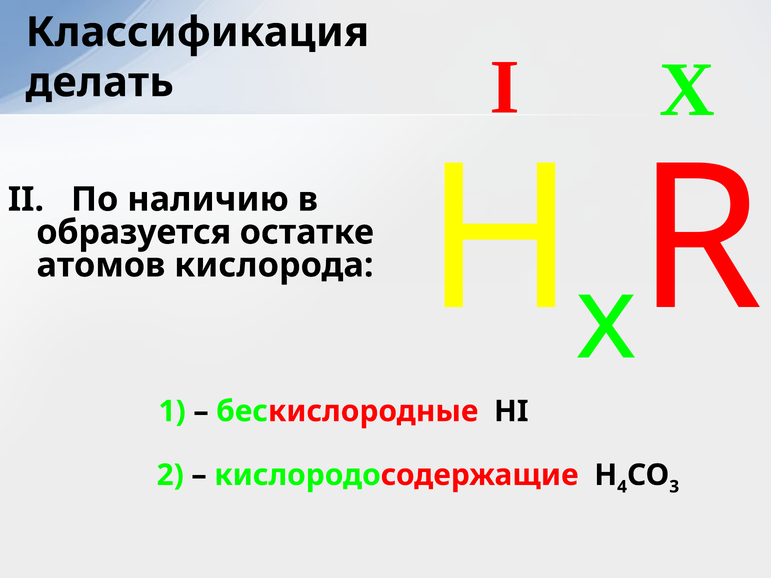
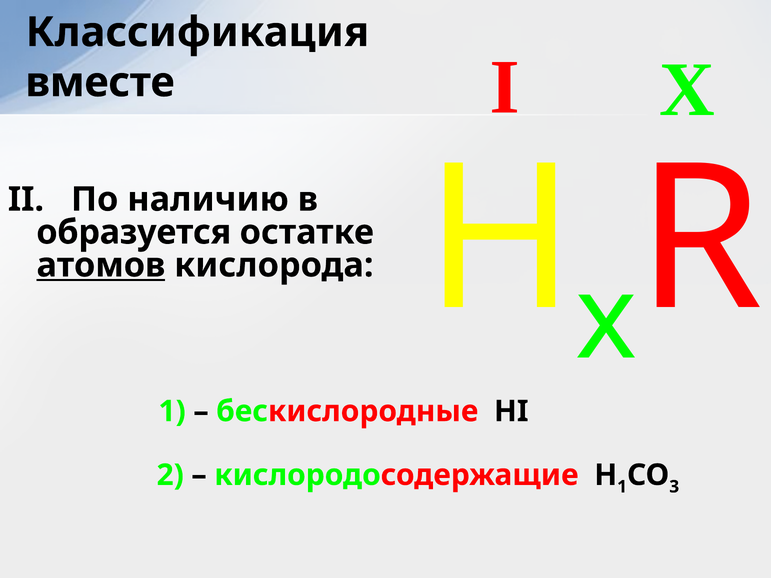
делать: делать -> вместе (100, 82)
атомов underline: none -> present (101, 265)
4: 4 -> 1 (622, 487)
